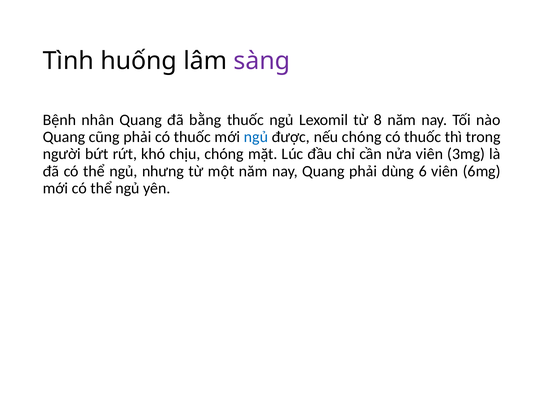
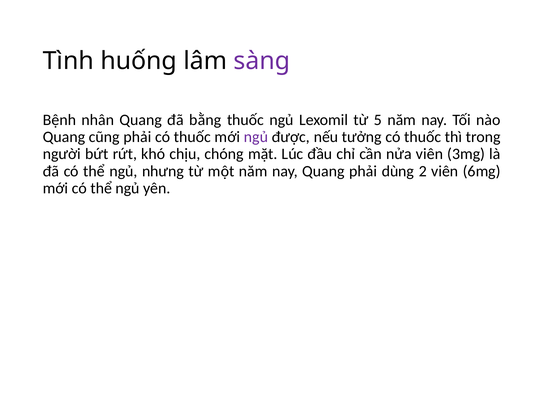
8: 8 -> 5 (378, 120)
ngủ colour: blue -> purple (256, 137)
nếu chóng: chóng -> tưởng (362, 137)
6: 6 -> 2 (423, 171)
